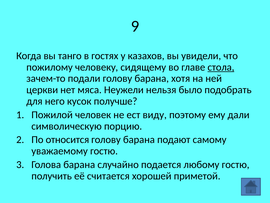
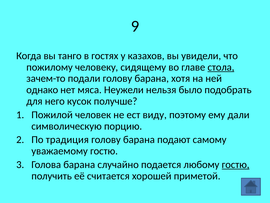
церкви: церкви -> однако (42, 90)
относится: относится -> традиция (67, 139)
гостю underline: none -> present (236, 164)
